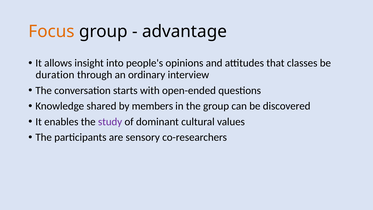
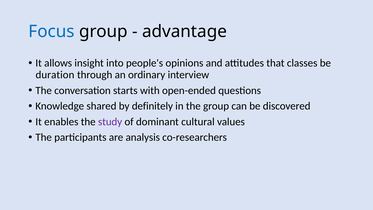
Focus colour: orange -> blue (52, 31)
members: members -> definitely (152, 106)
sensory: sensory -> analysis (143, 137)
